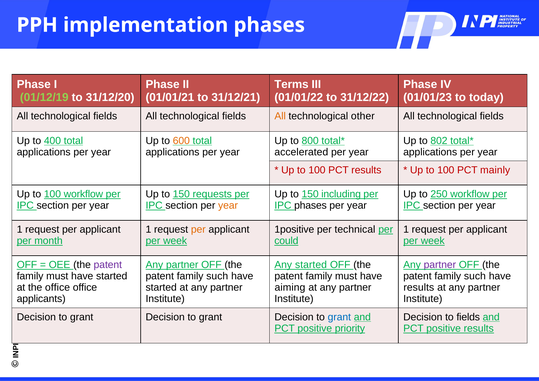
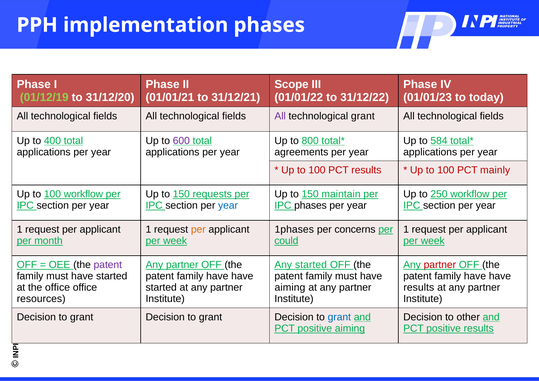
Terms: Terms -> Scope (291, 84)
All colour: orange -> purple (280, 116)
technological other: other -> grant (363, 116)
600 colour: orange -> purple (181, 141)
802: 802 -> 584 (439, 141)
accelerated: accelerated -> agreements (301, 152)
including: including -> maintain (341, 194)
year colour: orange -> blue (228, 206)
1positive: 1positive -> 1phases (294, 230)
technical: technical -> concerns (355, 230)
partner colour: purple -> red (440, 265)
such: such -> have (217, 276)
such: such -> have (475, 276)
applicants: applicants -> resources (41, 299)
to fields: fields -> other (468, 317)
positive priority: priority -> aiming (350, 328)
